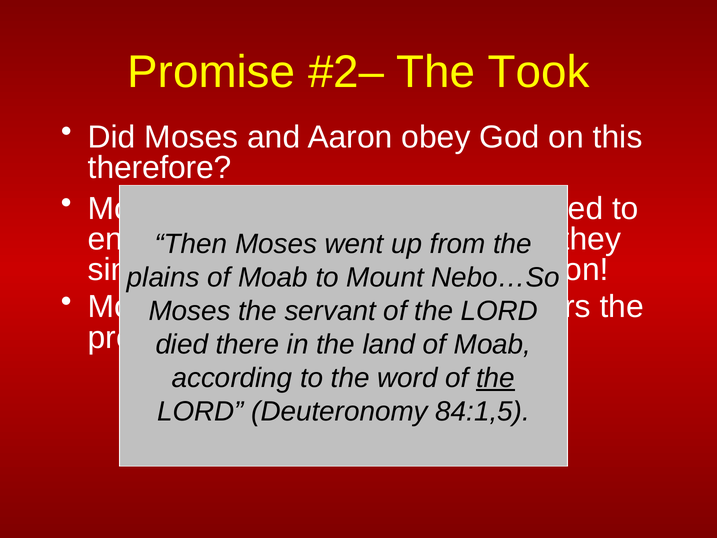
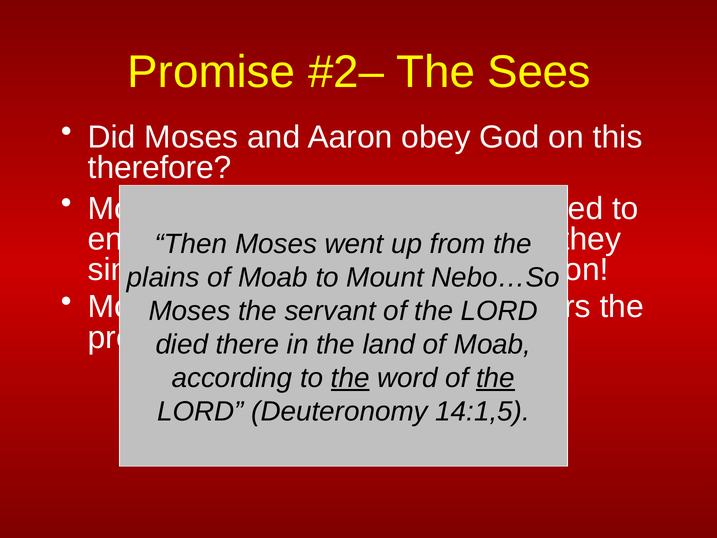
Took: Took -> Sees (539, 72)
the underline: none -> present (350, 378)
84:1,5: 84:1,5 -> 14:1,5 (483, 411)
